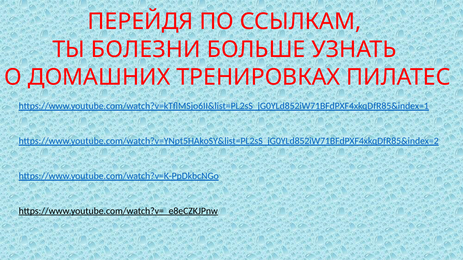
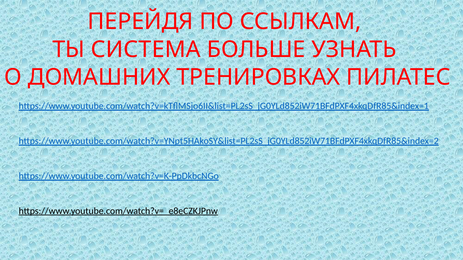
БОЛЕЗНИ: БОЛЕЗНИ -> СИСТЕМА (146, 49)
